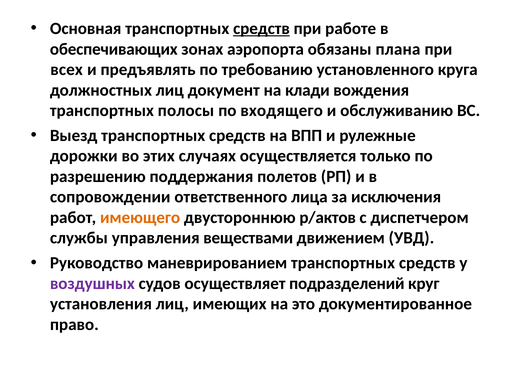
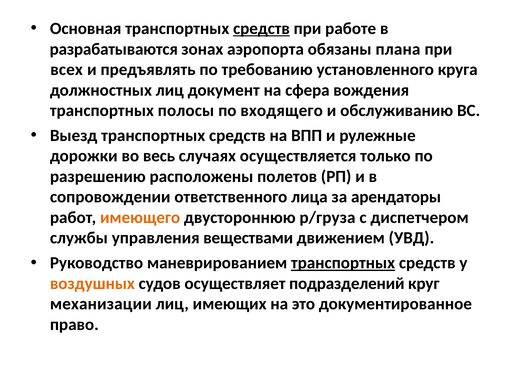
обеспечивающих: обеспечивающих -> разрабатываются (114, 49)
клади: клади -> сфера (307, 90)
этих: этих -> весь (159, 156)
поддержания: поддержания -> расположены (201, 177)
исключения: исключения -> арендаторы (396, 197)
р/актов: р/актов -> р/груза (327, 217)
транспортных underline: none -> present (343, 263)
воздушных colour: purple -> orange (92, 283)
установления: установления -> механизации (101, 304)
